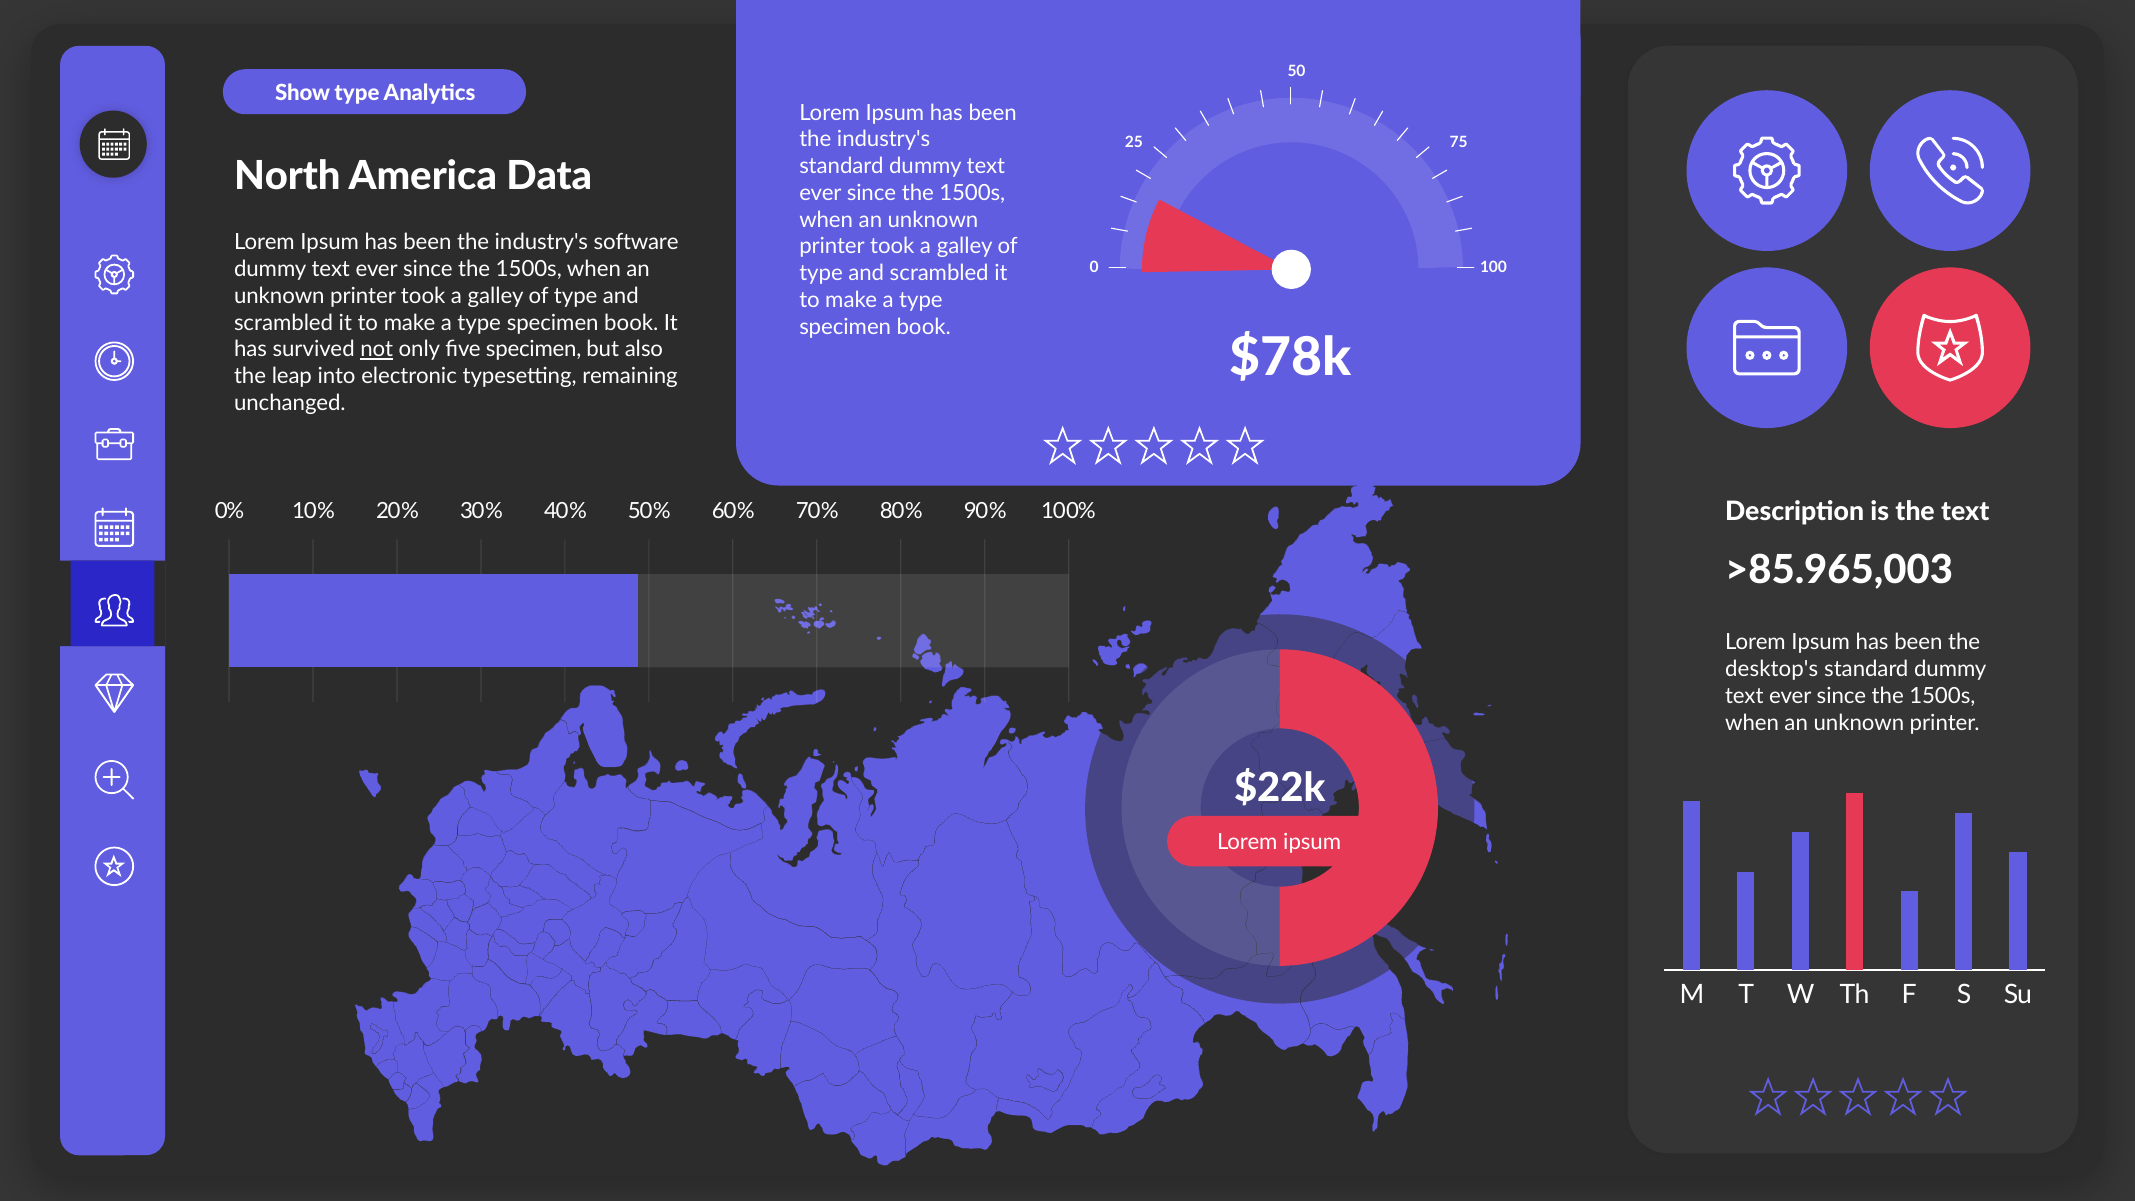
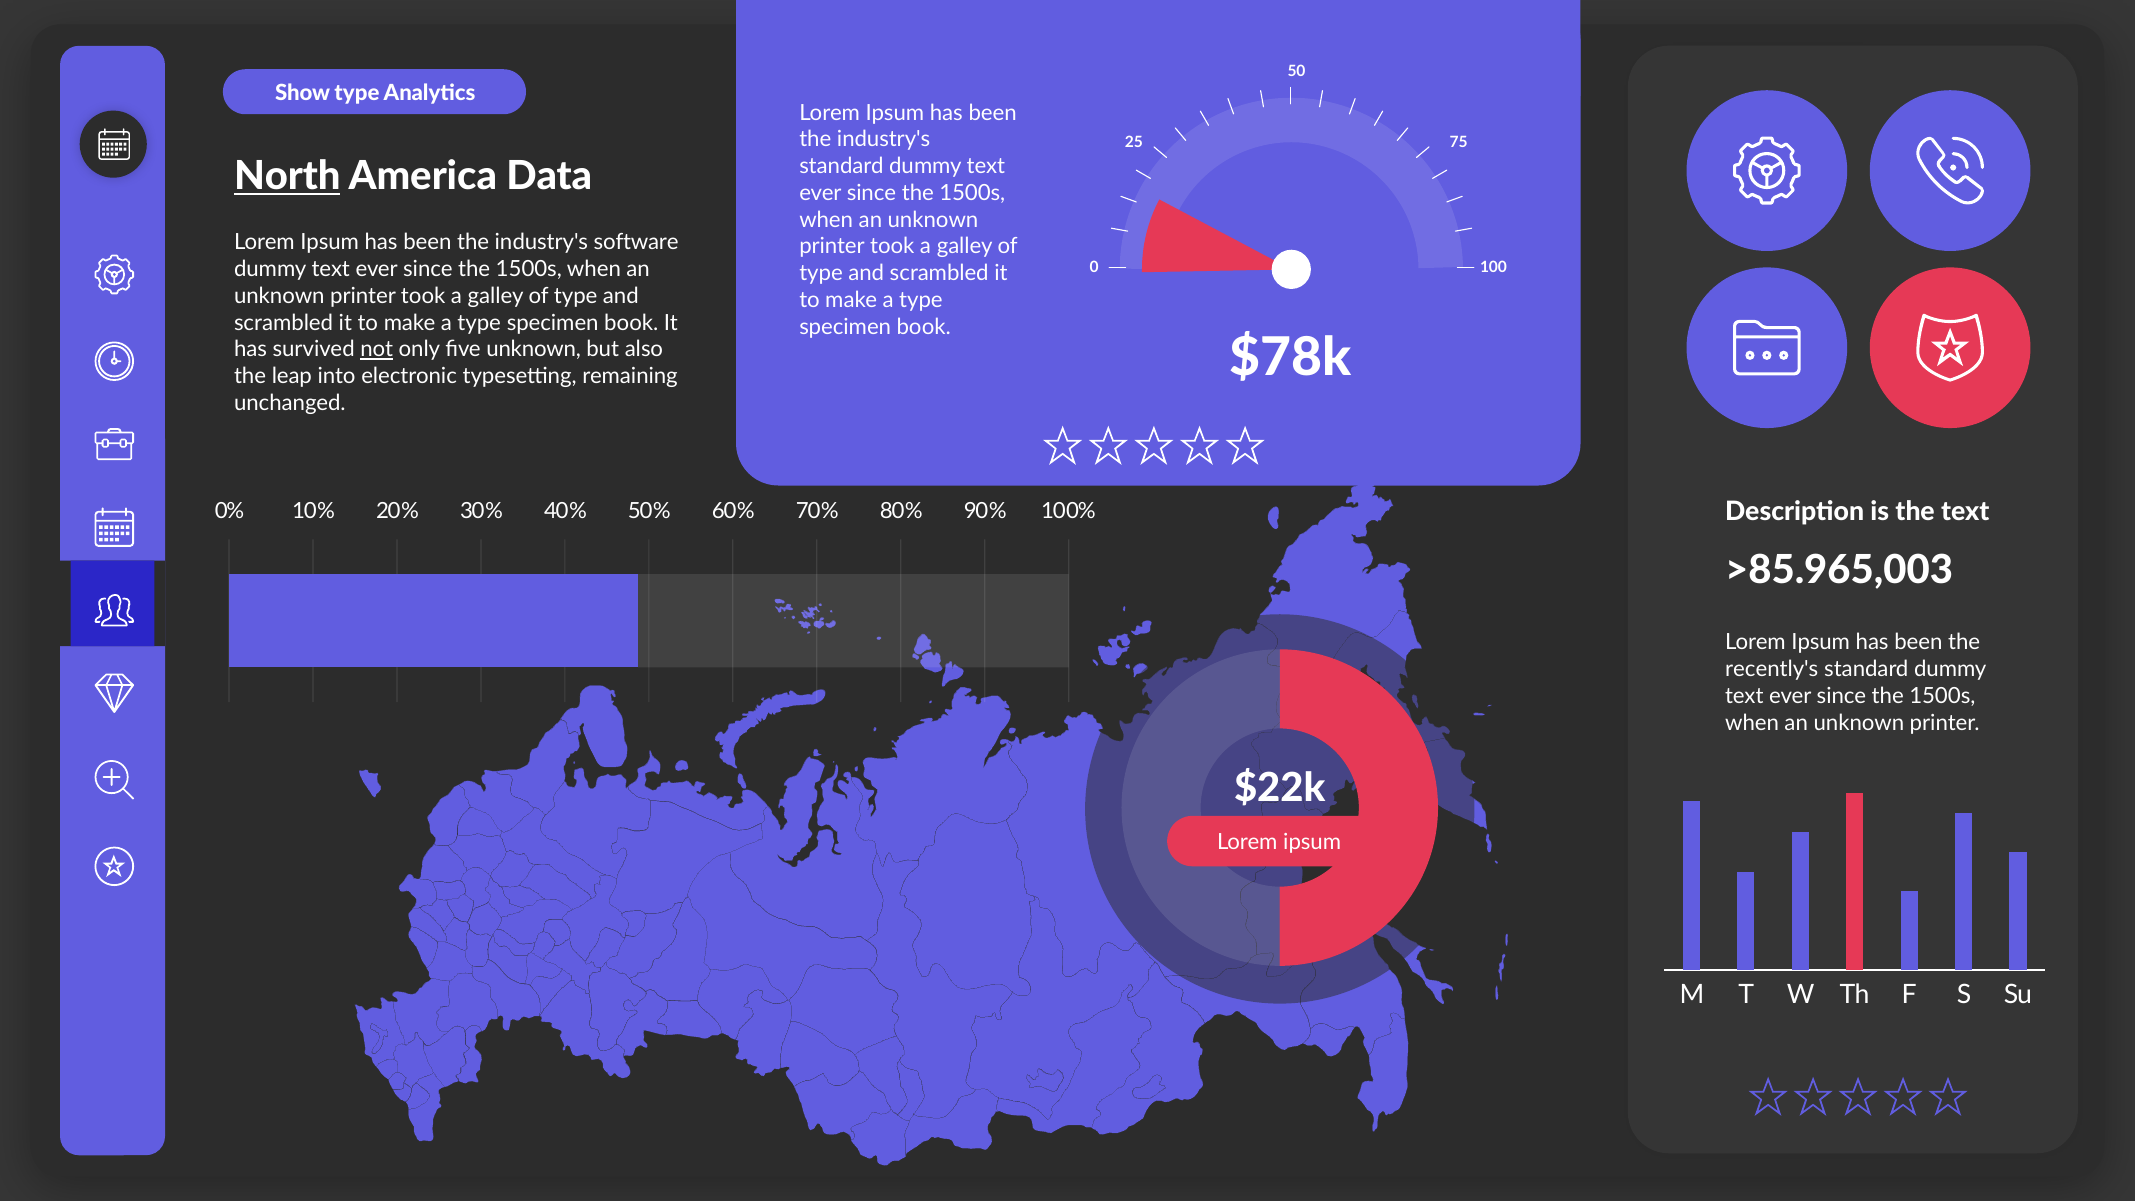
North underline: none -> present (287, 177)
five specimen: specimen -> unknown (534, 350)
desktop's: desktop's -> recently's (1772, 669)
